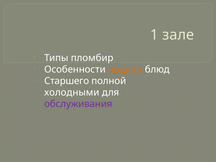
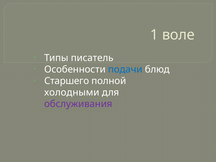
зале: зале -> воле (178, 35)
пломбир: пломбир -> писатель (92, 58)
подачи colour: orange -> blue (125, 69)
